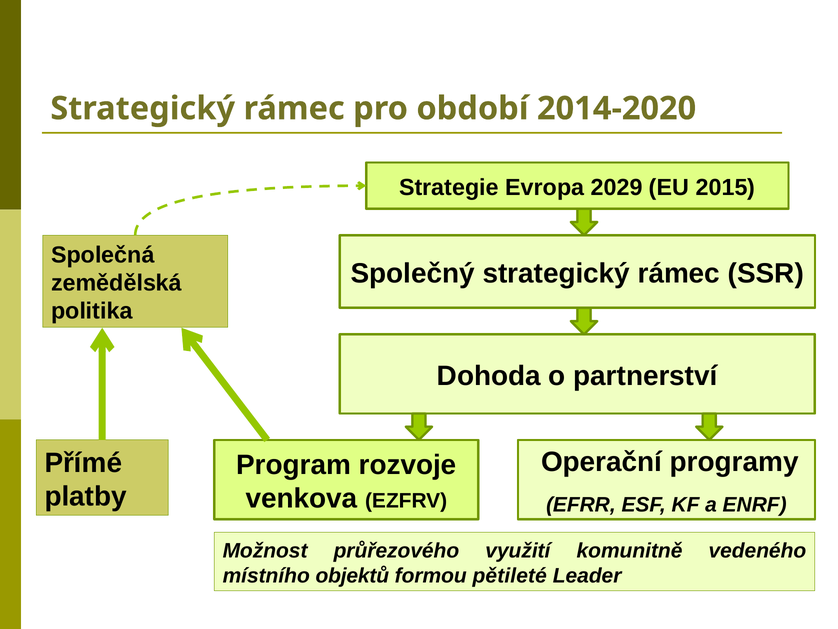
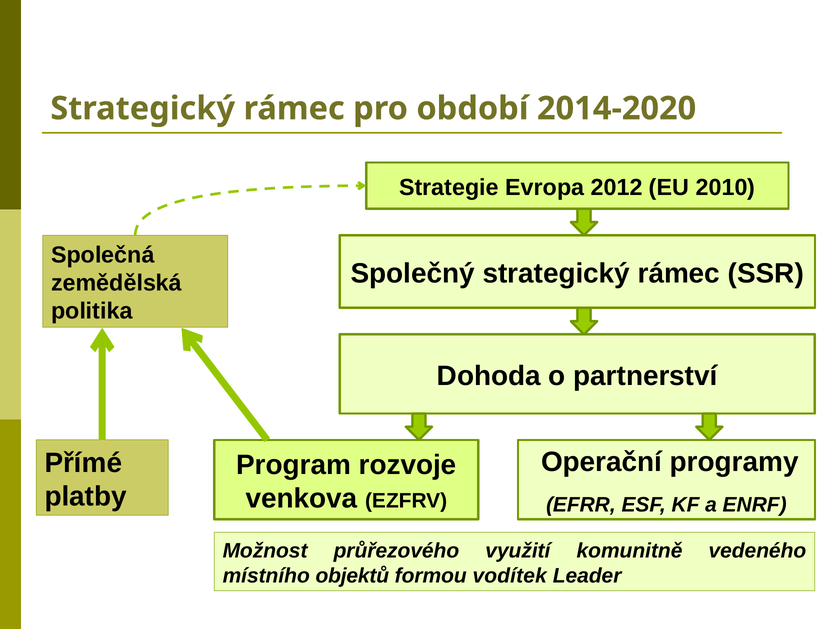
2029: 2029 -> 2012 (617, 187)
2015: 2015 -> 2010 (725, 187)
pětileté: pětileté -> vodítek (510, 575)
